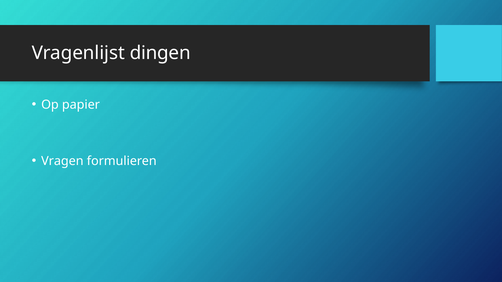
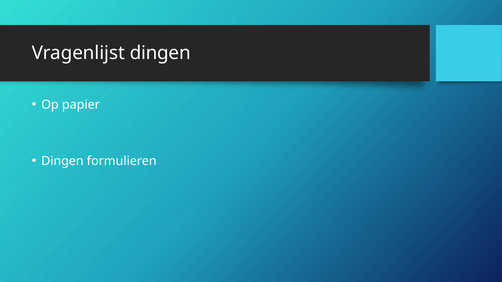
Vragen: Vragen -> Dingen (62, 161)
